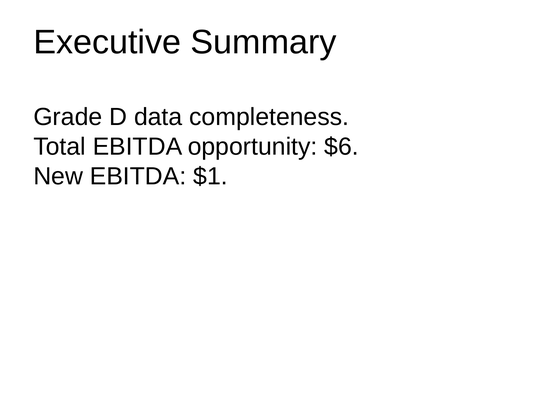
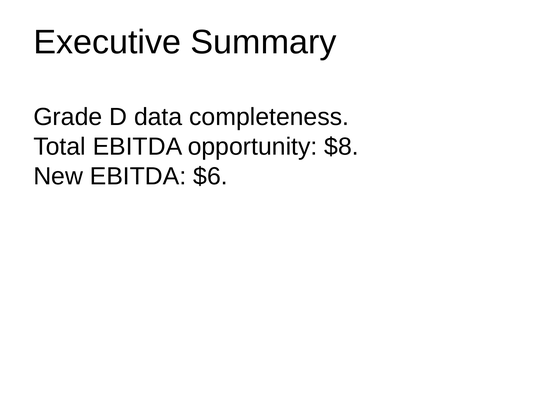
$6: $6 -> $8 (341, 147)
$1: $1 -> $6 (211, 177)
